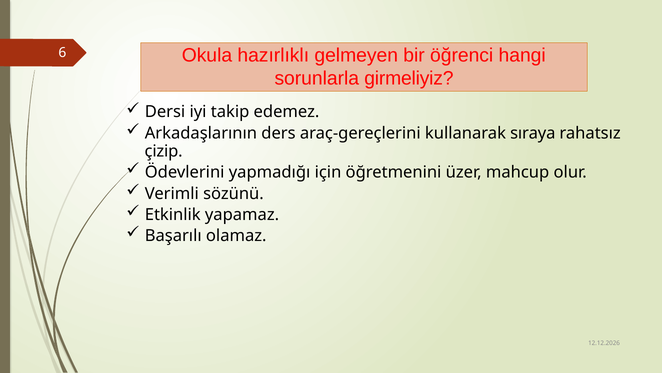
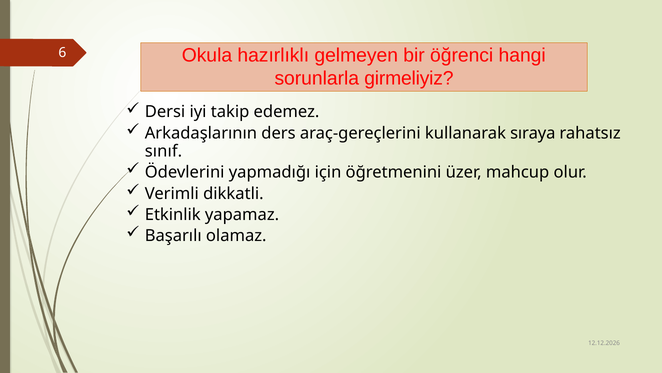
çizip: çizip -> sınıf (163, 151)
sözünü: sözünü -> dikkatli (233, 193)
